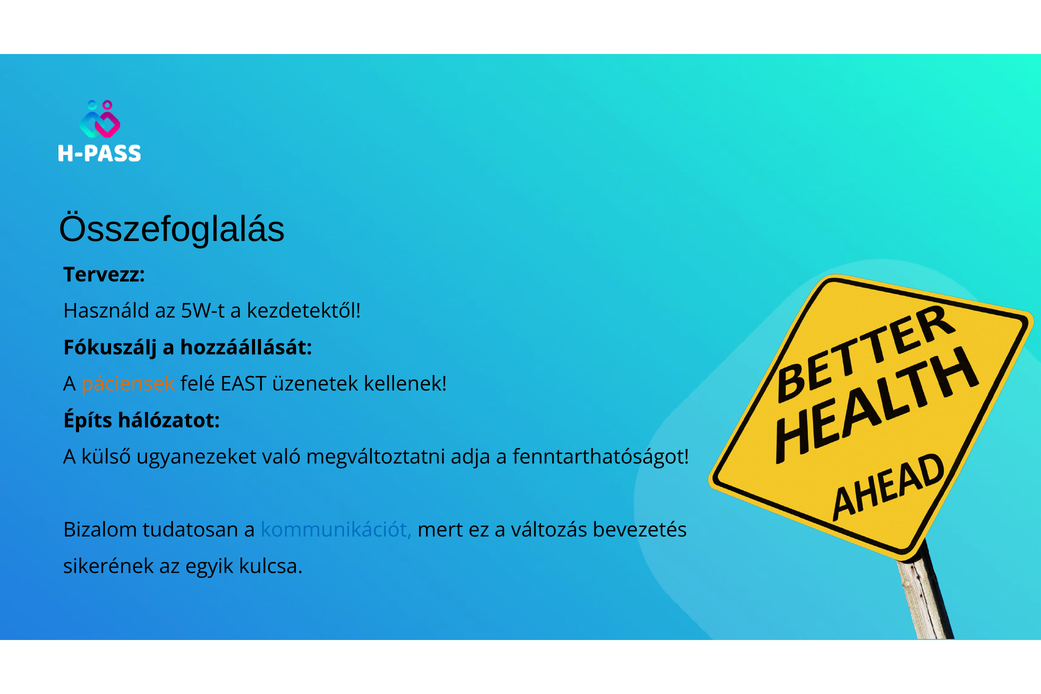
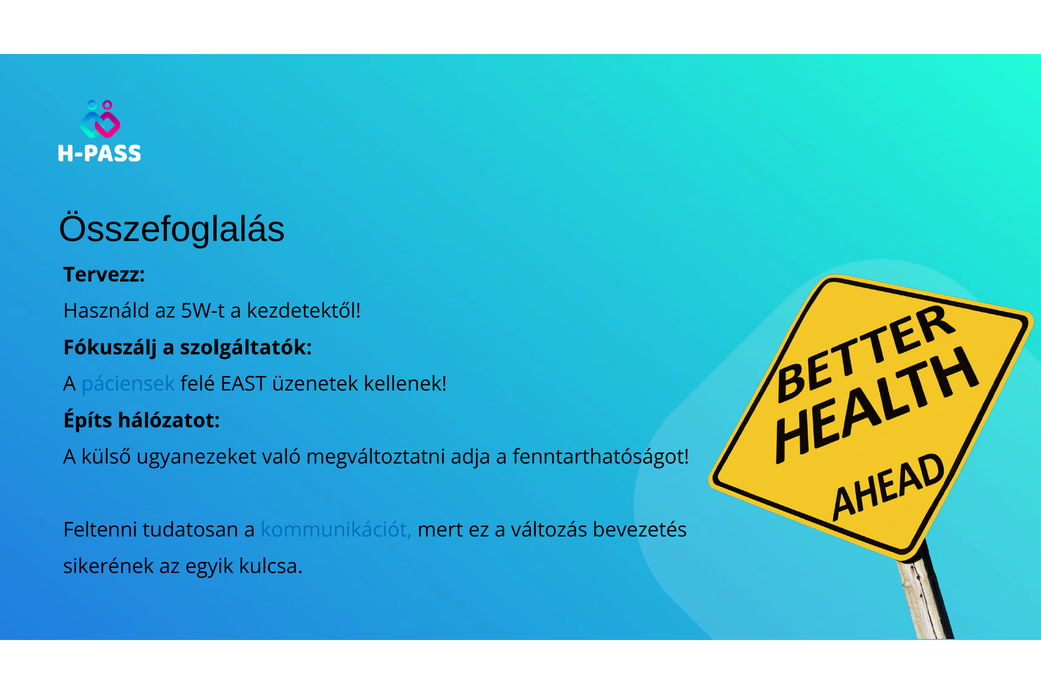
hozzáállását: hozzáállását -> szolgáltatók (246, 348)
páciensek colour: orange -> blue (128, 384)
Bizalom: Bizalom -> Feltenni (100, 530)
